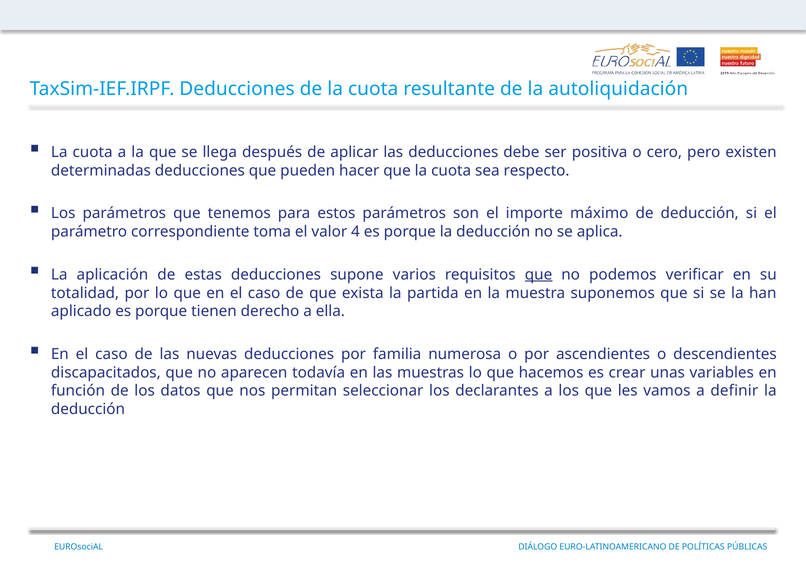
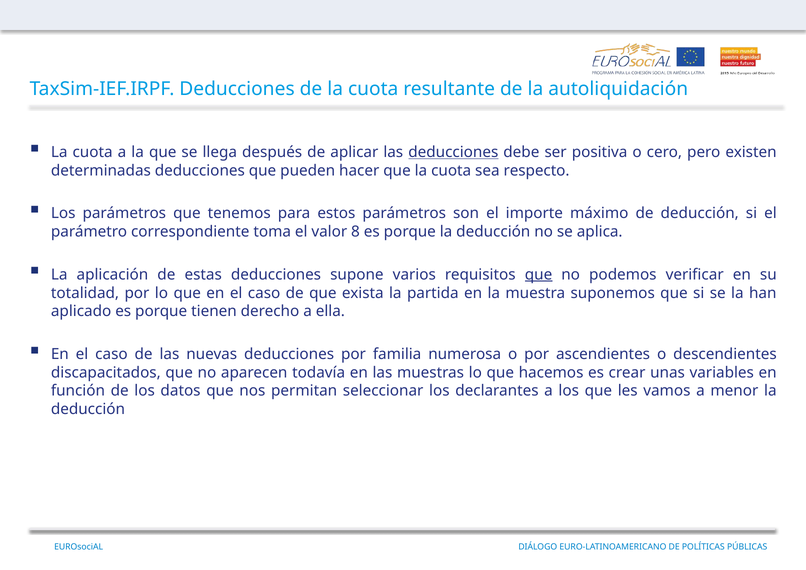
deducciones underline: none -> present (453, 152)
4: 4 -> 8 (355, 232)
definir: definir -> menor (734, 391)
